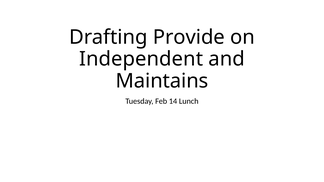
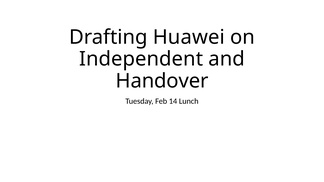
Provide: Provide -> Huawei (189, 37)
Maintains: Maintains -> Handover (162, 81)
